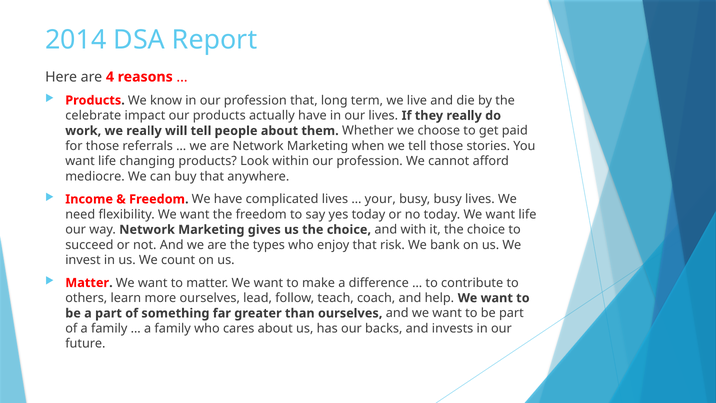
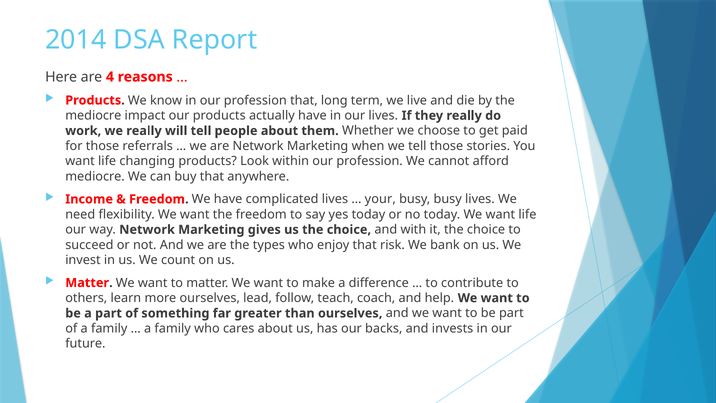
celebrate: celebrate -> mediocre (93, 115)
